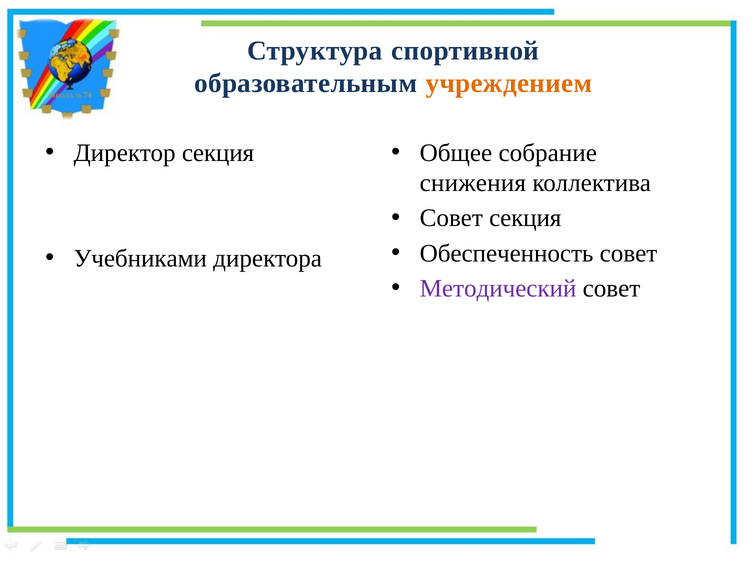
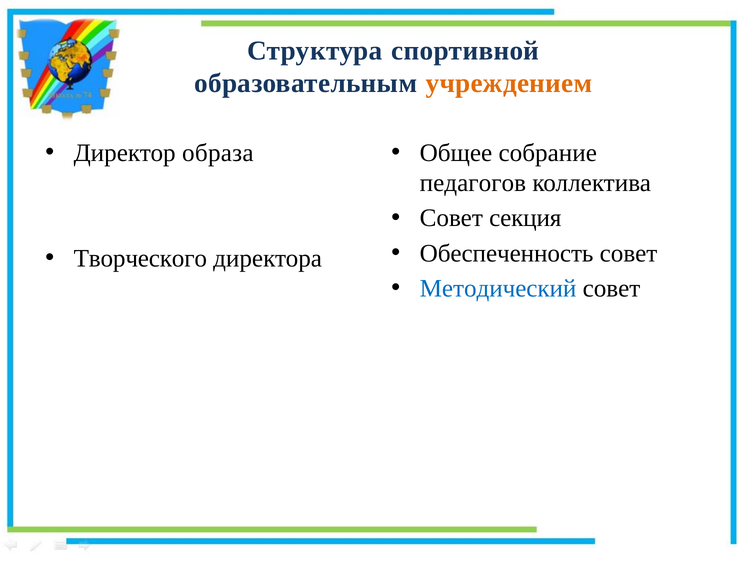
Директор секция: секция -> образа (218, 153)
снижения: снижения -> педагогов (473, 183)
Учебниками: Учебниками -> Творческого (140, 258)
Методический colour: purple -> blue (498, 289)
